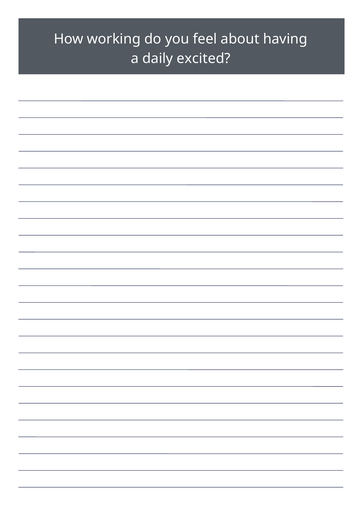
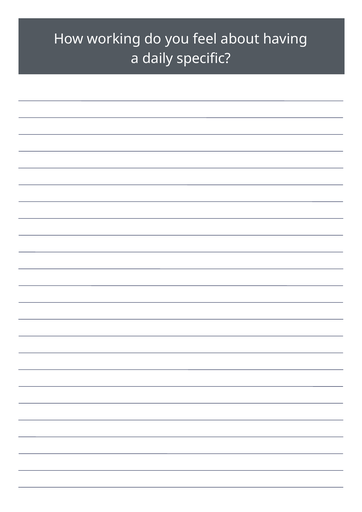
excited: excited -> specific (204, 59)
